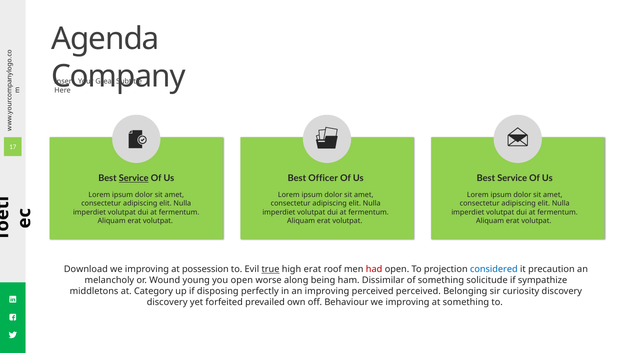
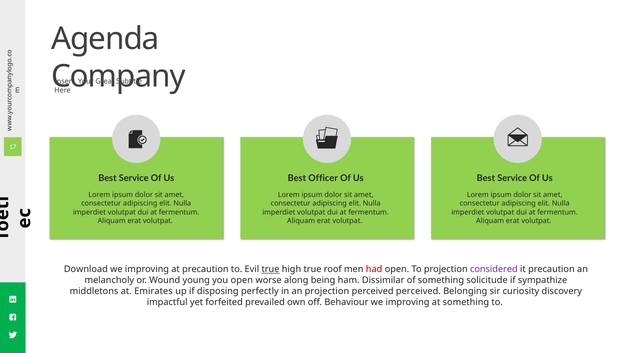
Service underline: present -> none (134, 178)
at possession: possession -> precaution (205, 270)
high erat: erat -> true (313, 270)
considered colour: blue -> purple (494, 270)
Category: Category -> Emirates (153, 292)
an improving: improving -> projection (327, 292)
discovery: discovery -> impactful (167, 303)
